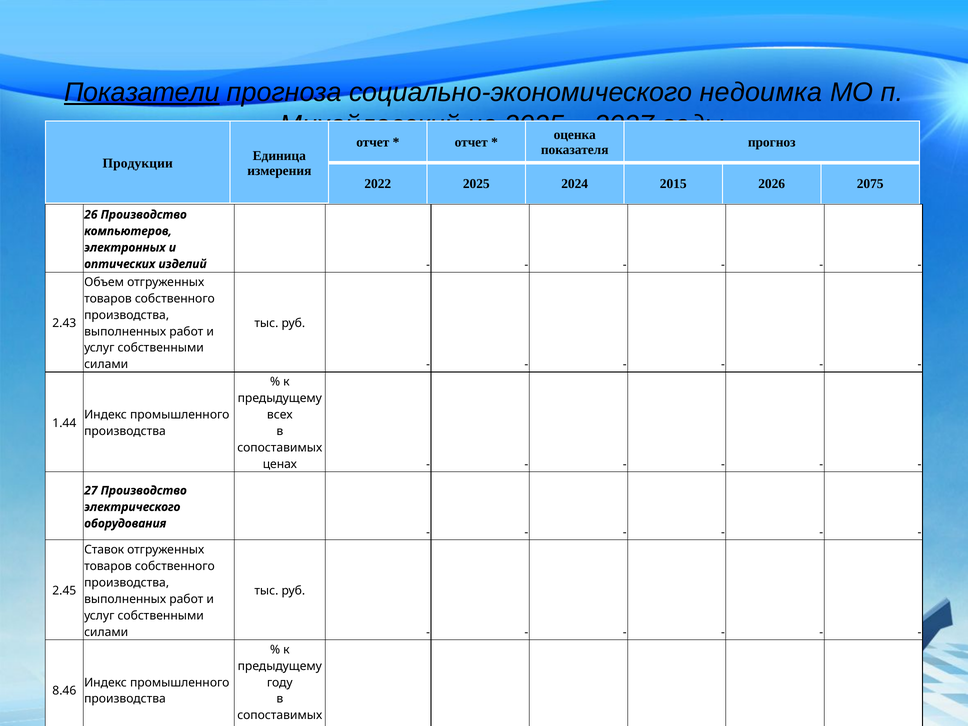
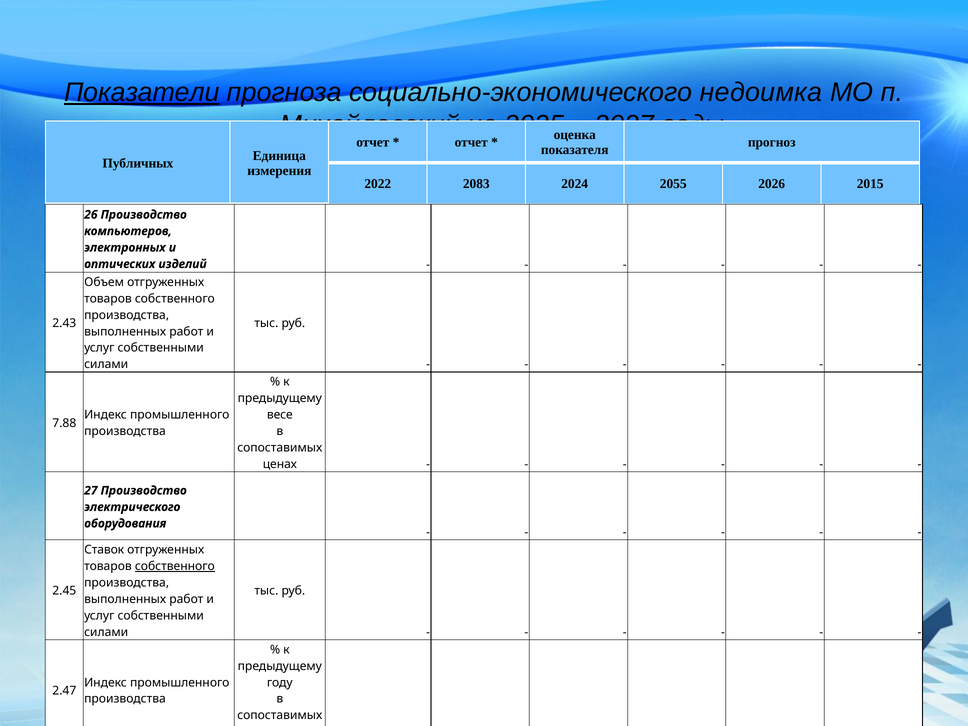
Продукции: Продукции -> Публичных (138, 163)
2022 2025: 2025 -> 2083 (476, 184)
2015: 2015 -> 2055 (673, 184)
2075: 2075 -> 2015 (870, 184)
всех: всех -> весе (280, 415)
1.44: 1.44 -> 7.88 (64, 423)
собственного underline: none -> present (175, 566)
8.46: 8.46 -> 2.47 (64, 691)
